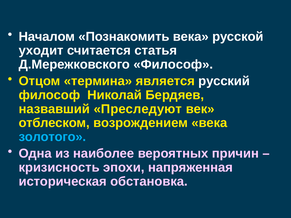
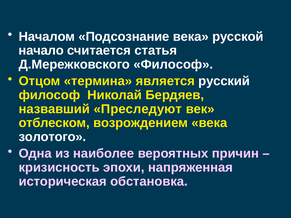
Познакомить: Познакомить -> Подсознание (124, 37)
уходит: уходит -> начало (41, 51)
золотого colour: light blue -> white (52, 137)
